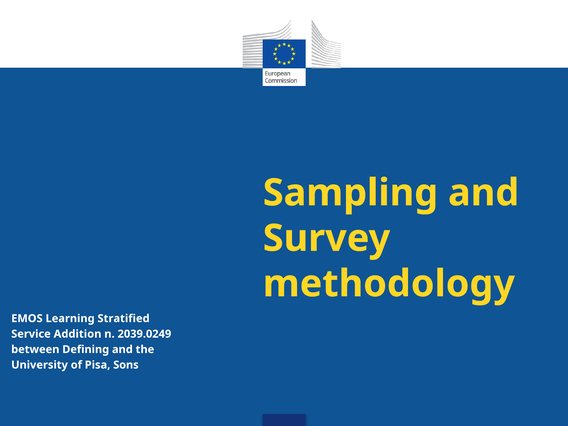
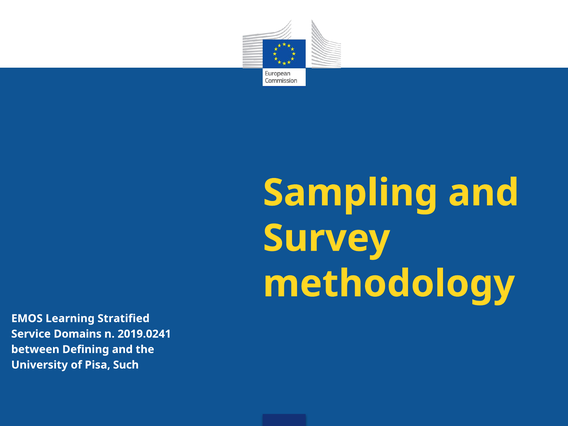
Addition: Addition -> Domains (78, 334)
2039.0249: 2039.0249 -> 2019.0241 (144, 334)
Sons: Sons -> Such (126, 365)
